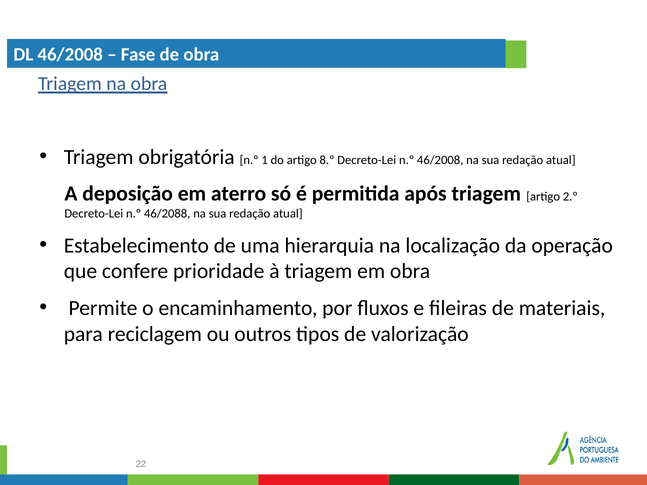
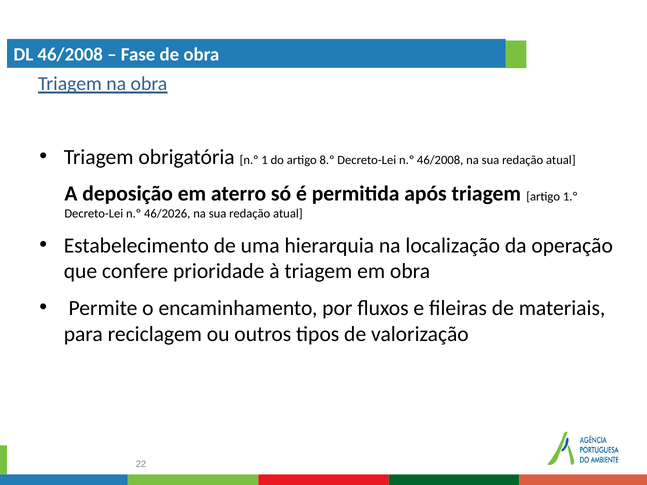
2.º: 2.º -> 1.º (570, 197)
46/2088: 46/2088 -> 46/2026 (167, 214)
